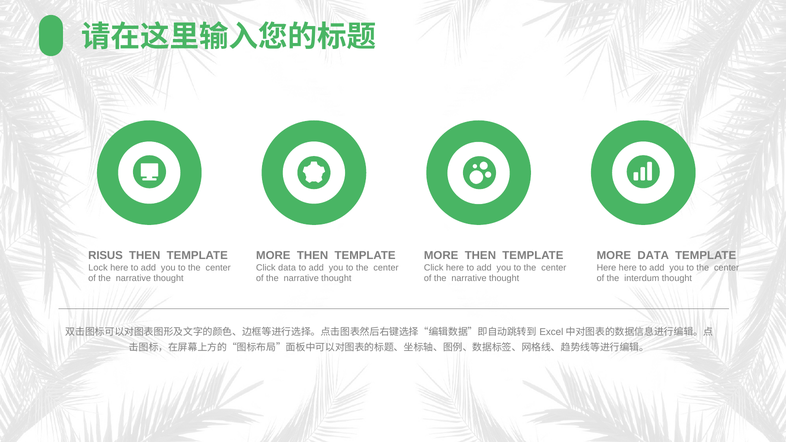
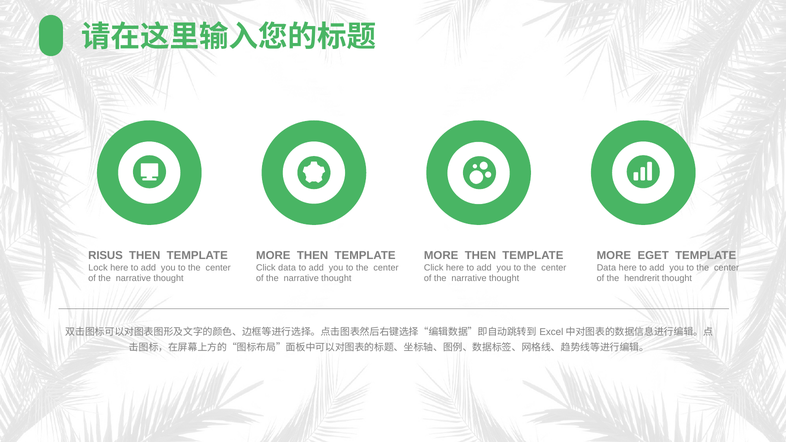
MORE DATA: DATA -> EGET (653, 256)
Here: Here -> Data (606, 268)
interdum: interdum -> hendrerit (642, 279)
